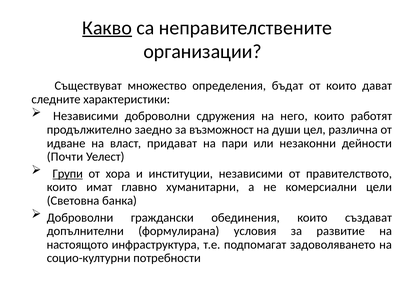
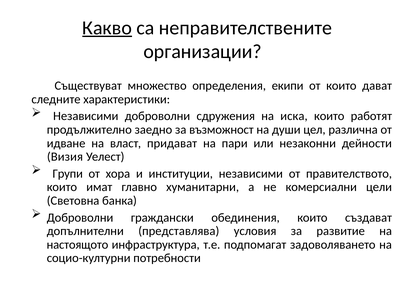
бъдат: бъдат -> екипи (288, 86)
него: него -> иска (294, 116)
Почти: Почти -> Визия (65, 157)
Групи underline: present -> none (68, 173)
формулирана: формулирана -> представлява (179, 231)
